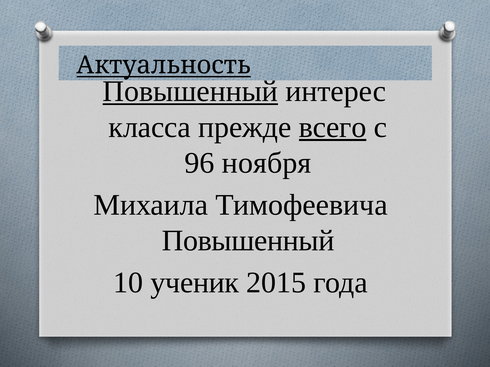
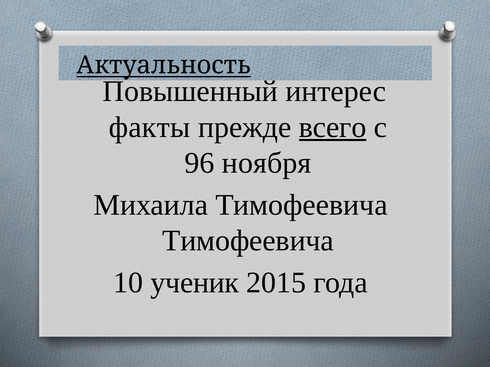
Повышенный underline: present -> none (190, 91)
класса: класса -> факты (149, 127)
Повышенный: Повышенный -> Тимофеевича (248, 241)
